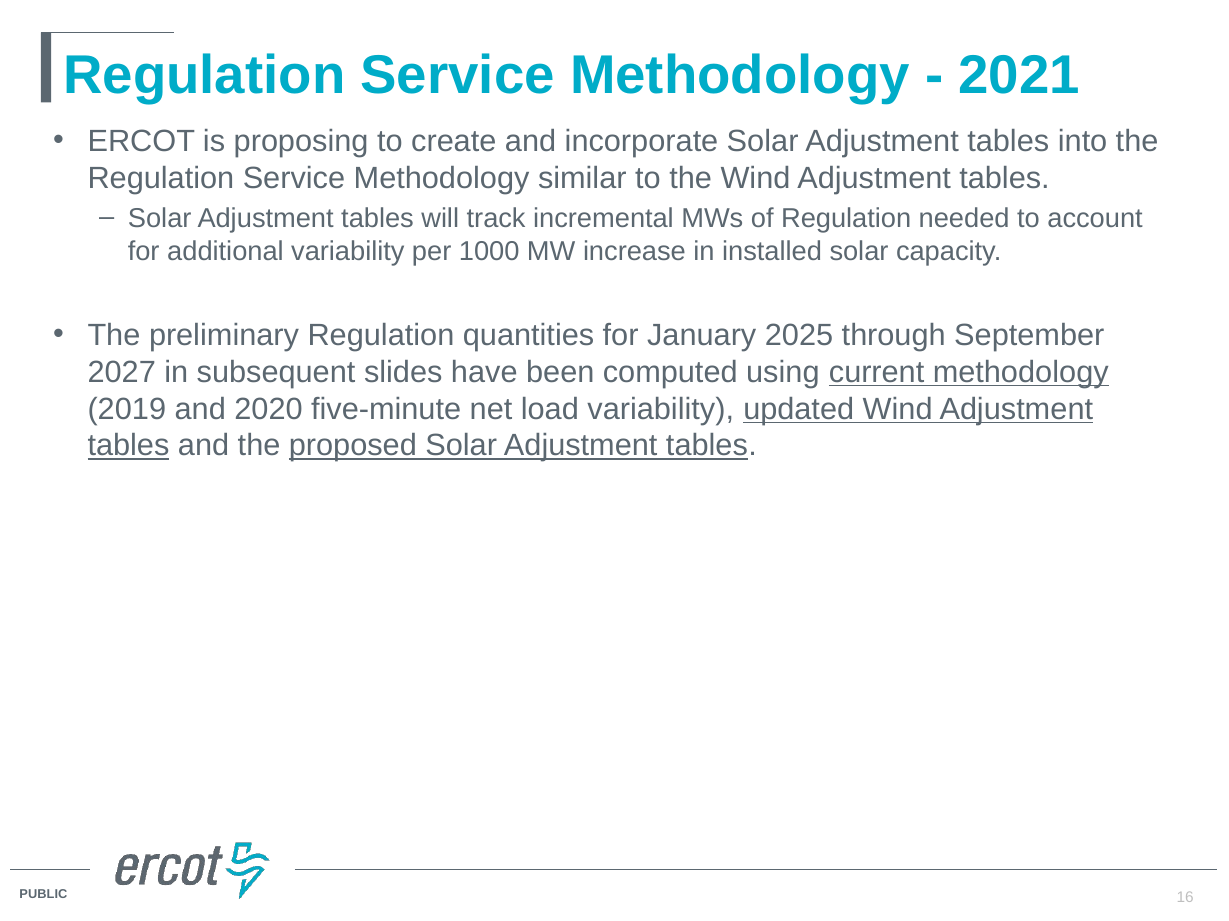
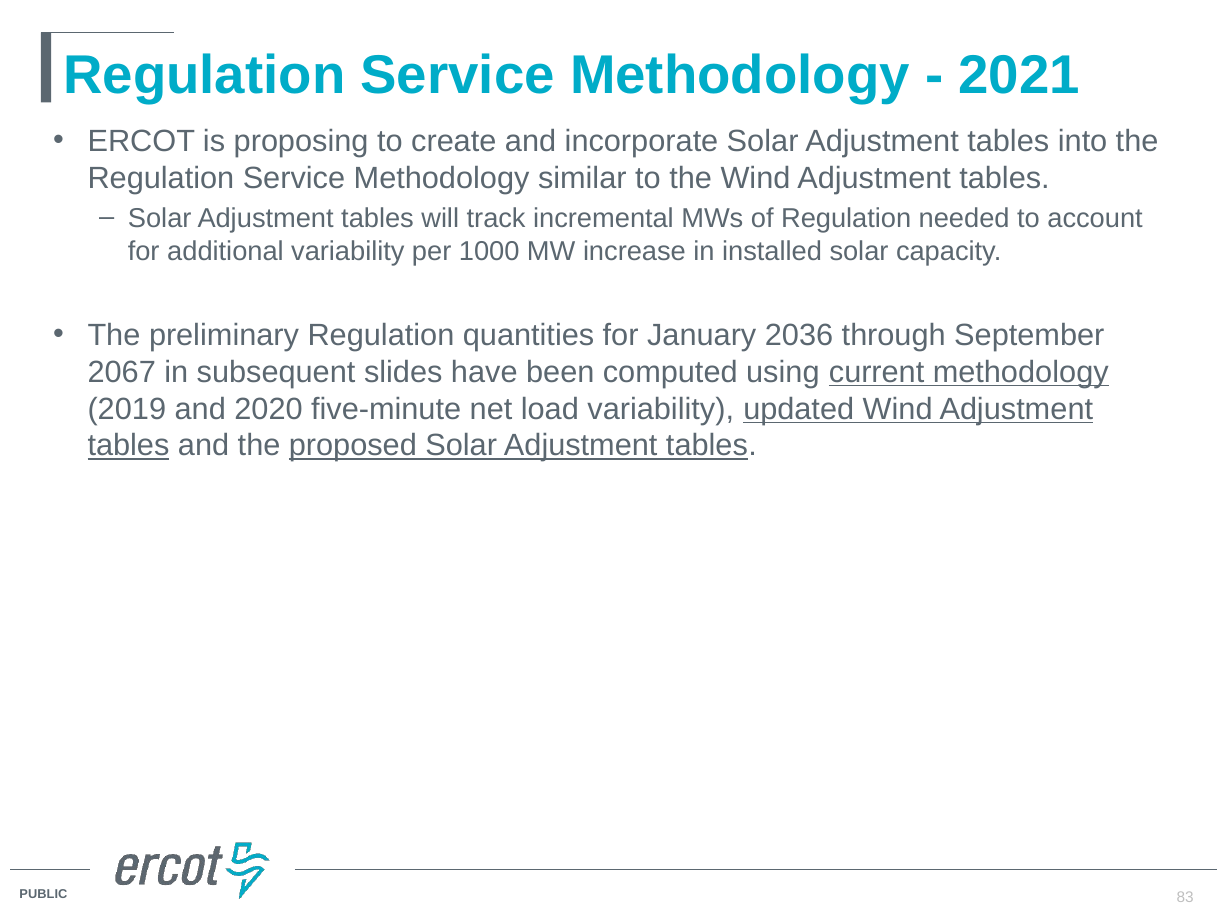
2025: 2025 -> 2036 (799, 335)
2027: 2027 -> 2067 (122, 372)
16: 16 -> 83 (1185, 898)
